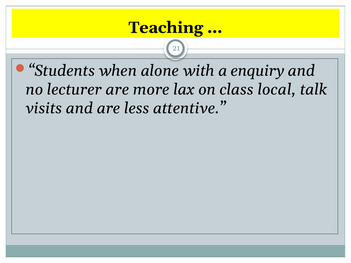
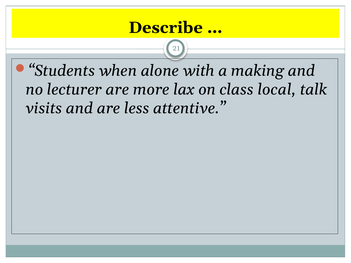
Teaching: Teaching -> Describe (166, 28)
enquiry: enquiry -> making (258, 71)
